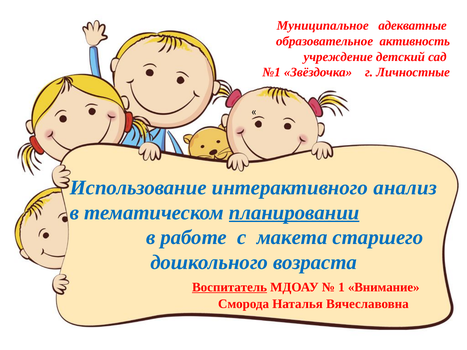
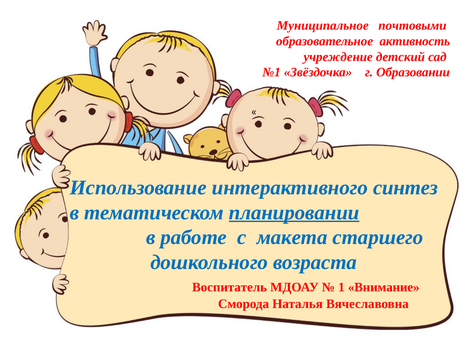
адекватные: адекватные -> почтовыми (412, 26)
Личностные: Личностные -> Образовании (413, 72)
анализ: анализ -> синтез (405, 188)
Воспитатель underline: present -> none (230, 287)
